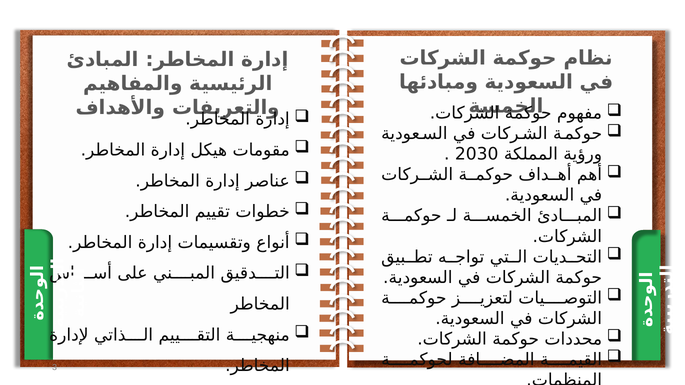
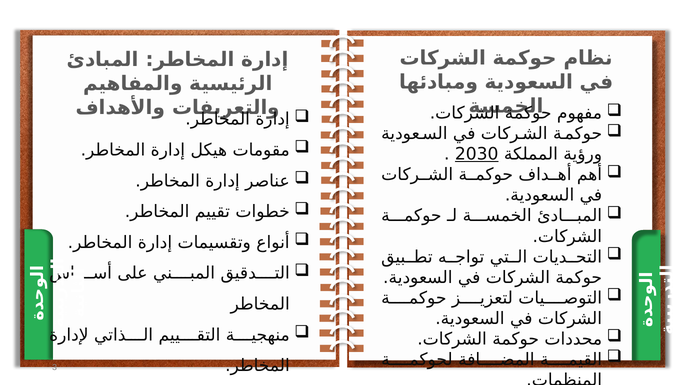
2030 underline: none -> present (477, 154)
